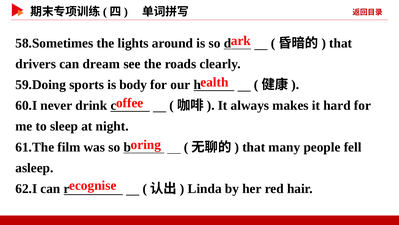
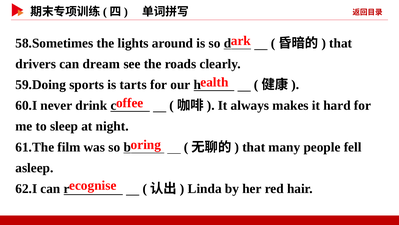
body: body -> tarts (133, 85)
